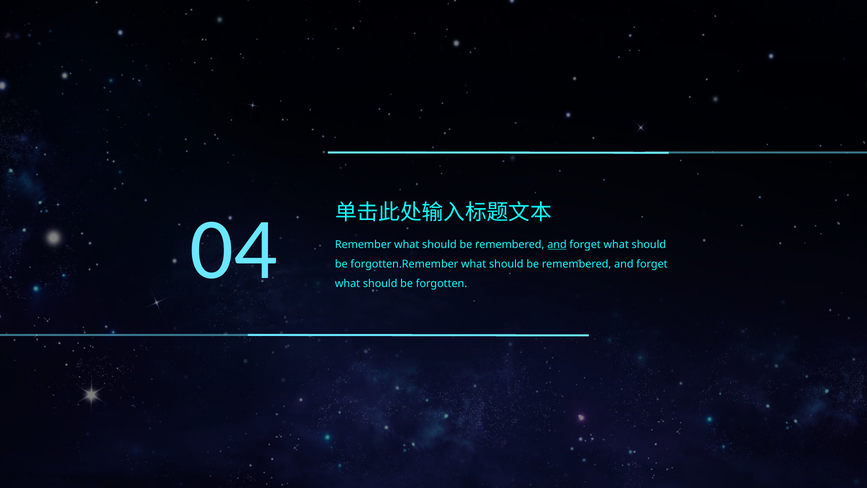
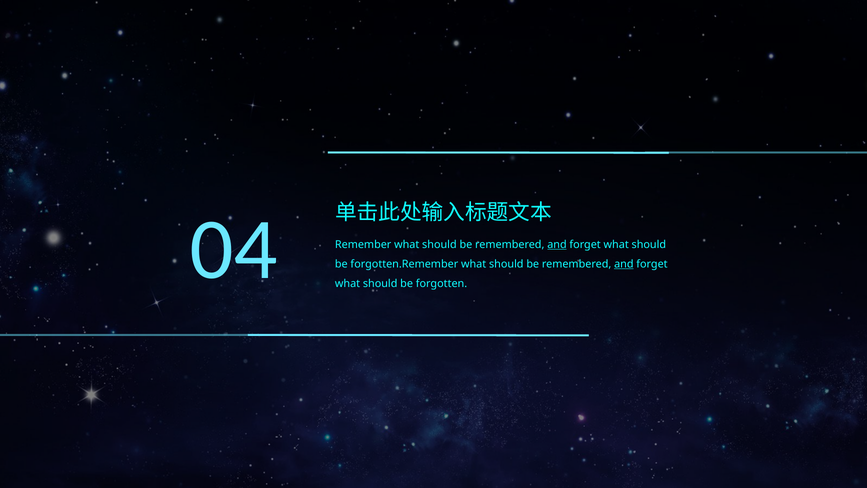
and underline: none -> present (624, 264)
